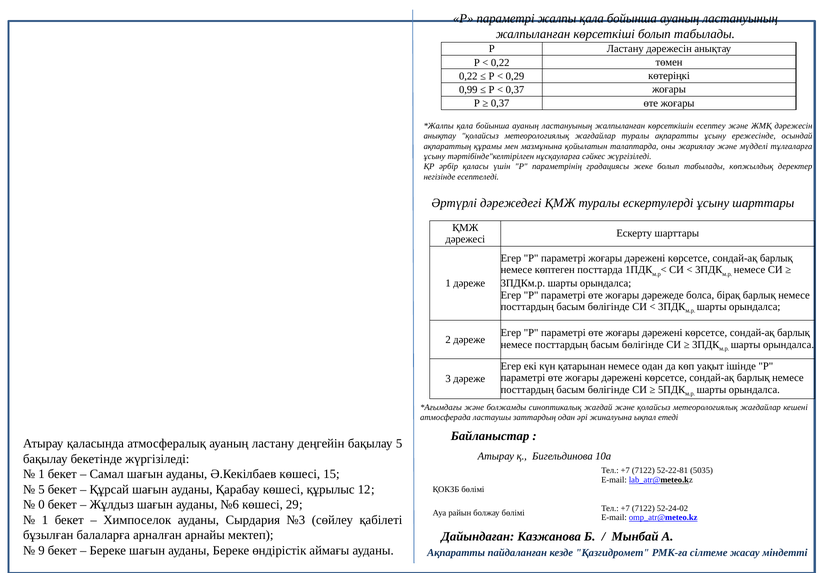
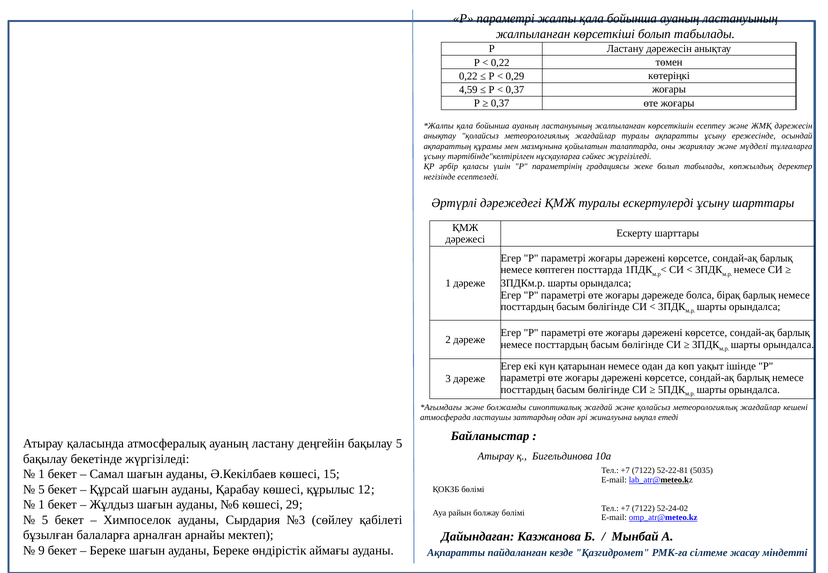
0,99: 0,99 -> 4,59 (468, 90)
0: 0 -> 1 (41, 505)
1: 1 -> 5 (45, 520)
